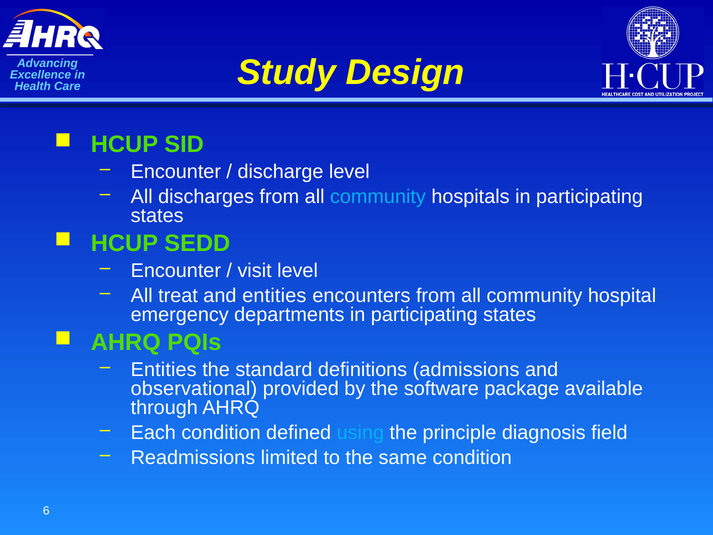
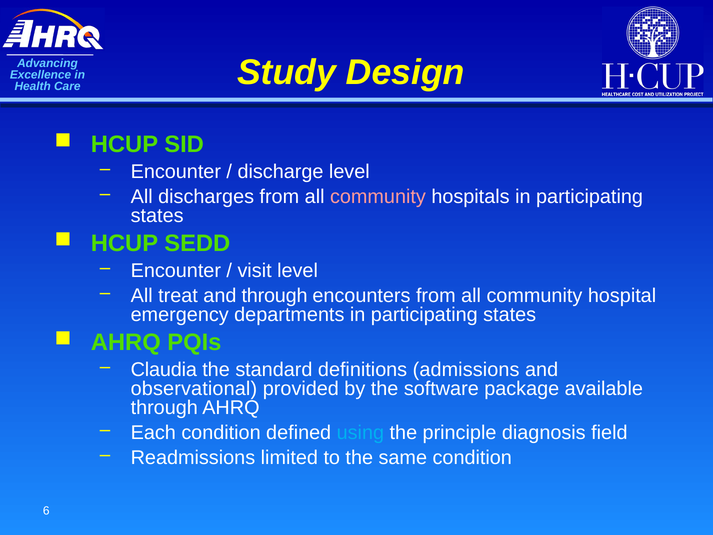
community colour: light blue -> pink (378, 197)
and entities: entities -> through (275, 296)
Entities: Entities -> Claudia (164, 370)
